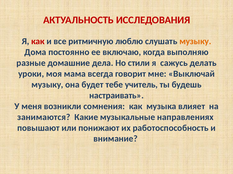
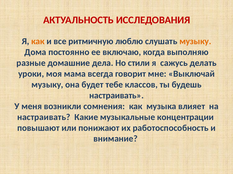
как colour: red -> orange (38, 41)
учитель: учитель -> классов (141, 85)
занимаются: занимаются -> настраивать (44, 118)
направлениях: направлениях -> концентрации (185, 118)
